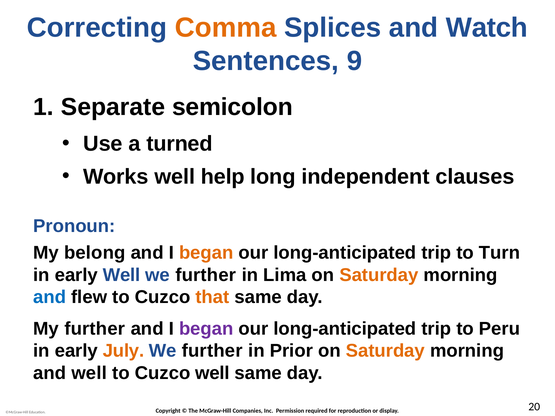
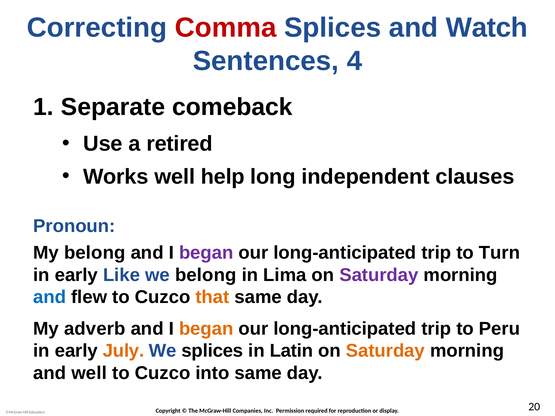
Comma colour: orange -> red (226, 28)
9: 9 -> 4 (354, 61)
semicolon: semicolon -> comeback (232, 107)
turned: turned -> retired (180, 144)
began colour: orange -> purple (206, 253)
early Well: Well -> Like (122, 275)
further: further -> belong (206, 275)
Saturday colour: orange -> purple (379, 275)
My further: further -> adverb (95, 329)
began colour: purple -> orange (206, 329)
further: further -> splices (212, 351)
Prior: Prior -> Latin (291, 351)
Cuzco well: well -> into (212, 373)
